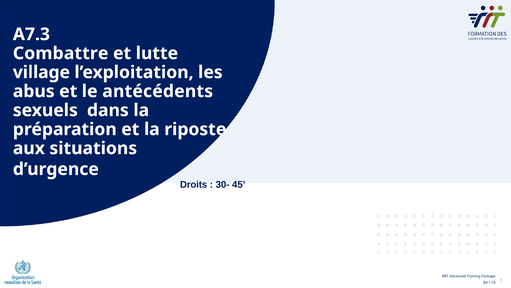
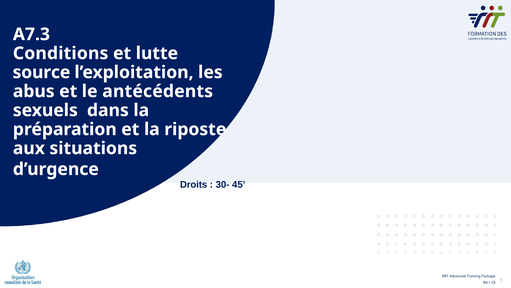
Combattre: Combattre -> Conditions (61, 53)
village: village -> source (41, 72)
